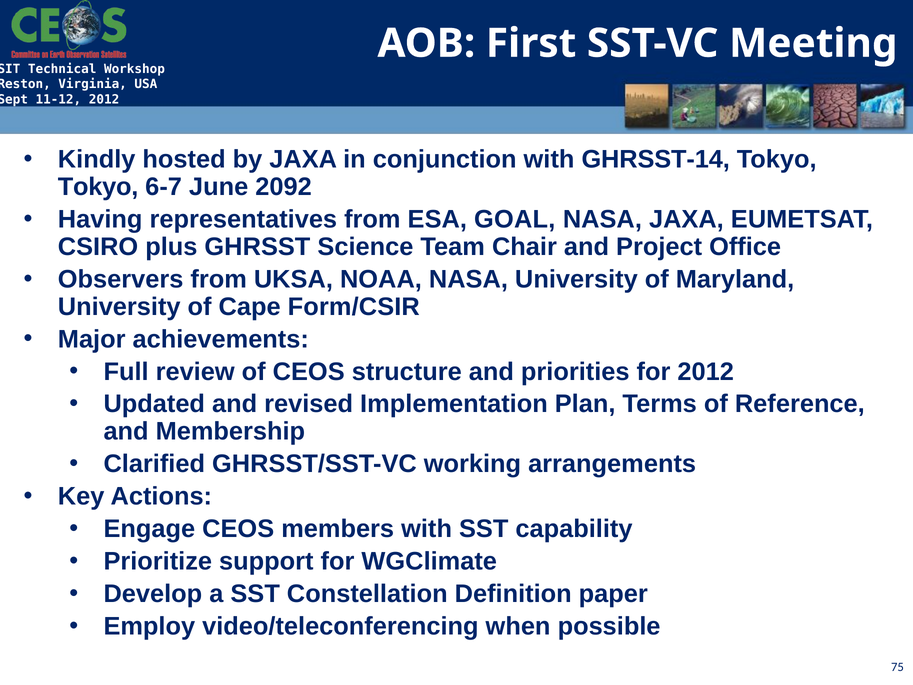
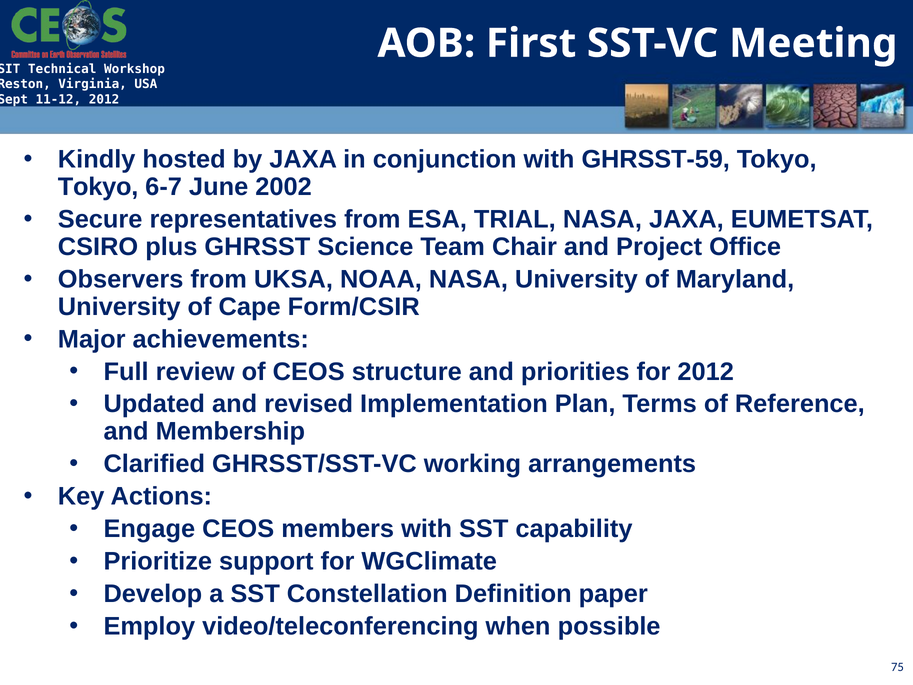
GHRSST-14: GHRSST-14 -> GHRSST-59 (656, 159)
2092: 2092 -> 2002 (283, 187)
Having: Having -> Secure (100, 219)
GOAL: GOAL -> TRIAL (515, 219)
